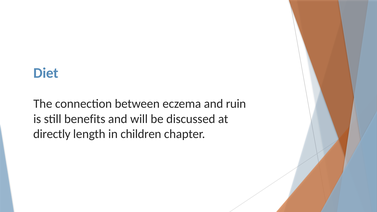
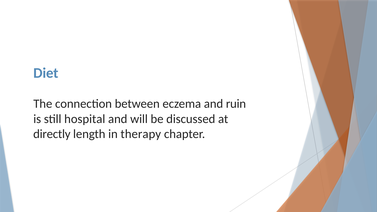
benefits: benefits -> hospital (85, 119)
children: children -> therapy (141, 134)
